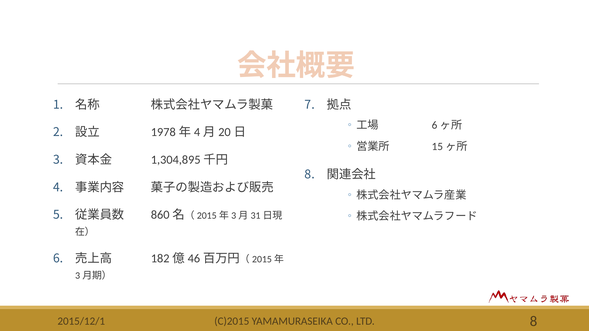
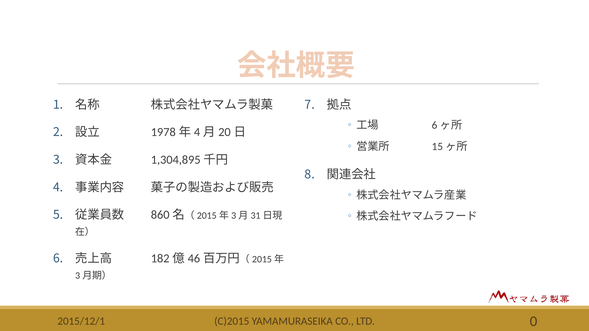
LTD 8: 8 -> 0 (534, 322)
